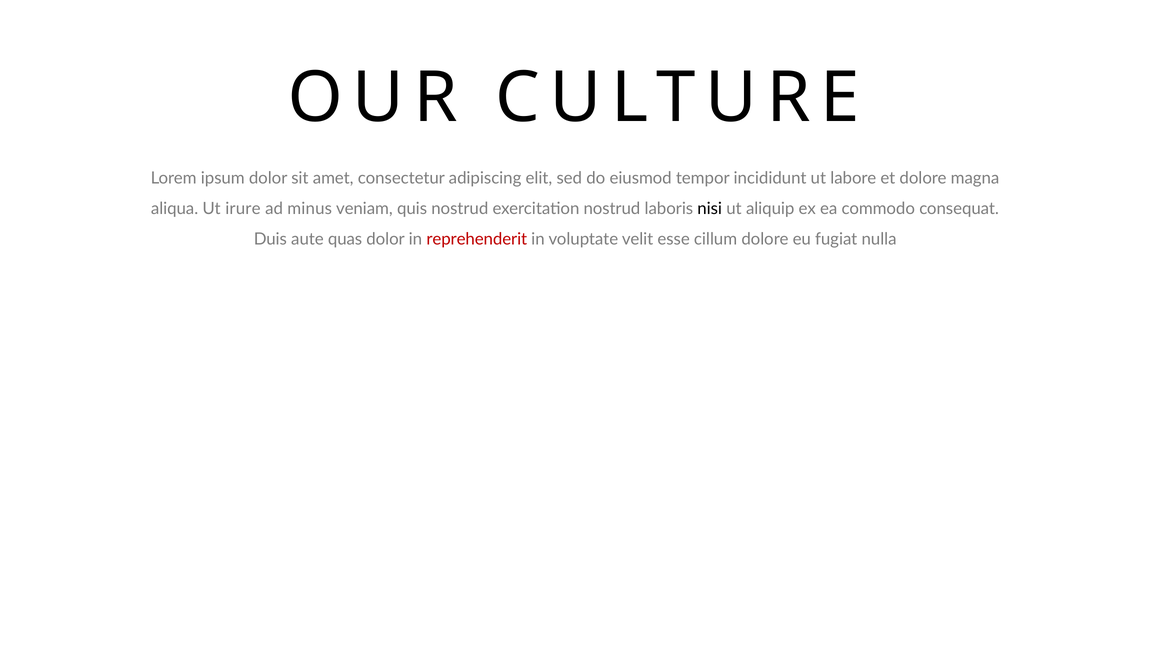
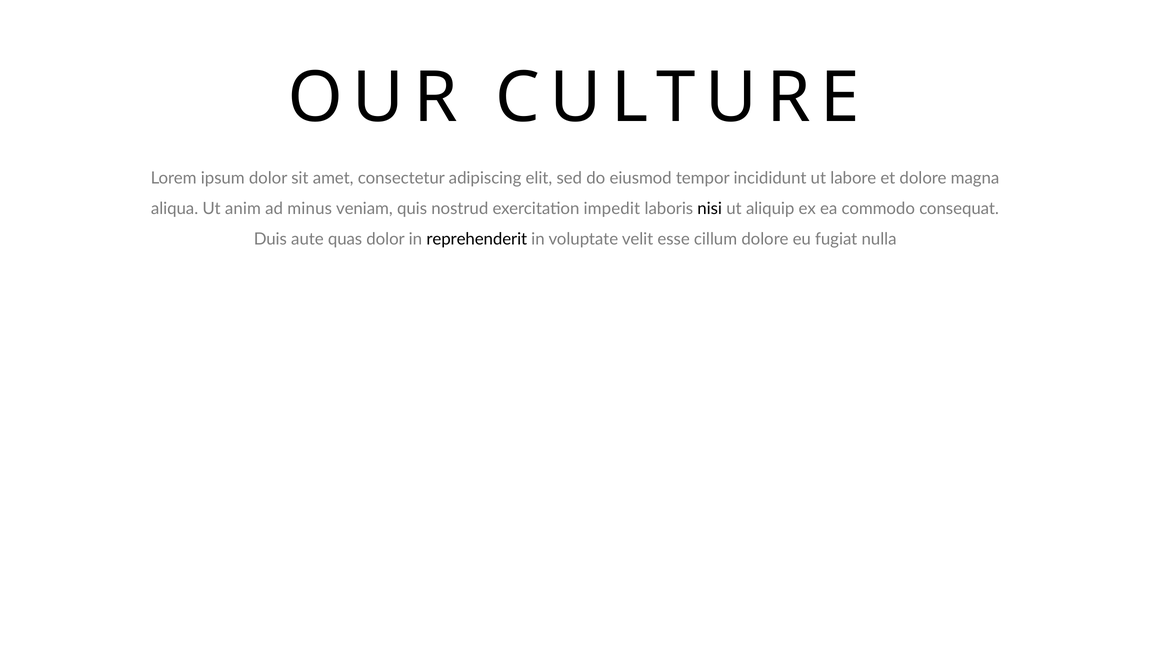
irure: irure -> anim (243, 209)
exercitation nostrud: nostrud -> impedit (612, 209)
reprehenderit colour: red -> black (477, 239)
